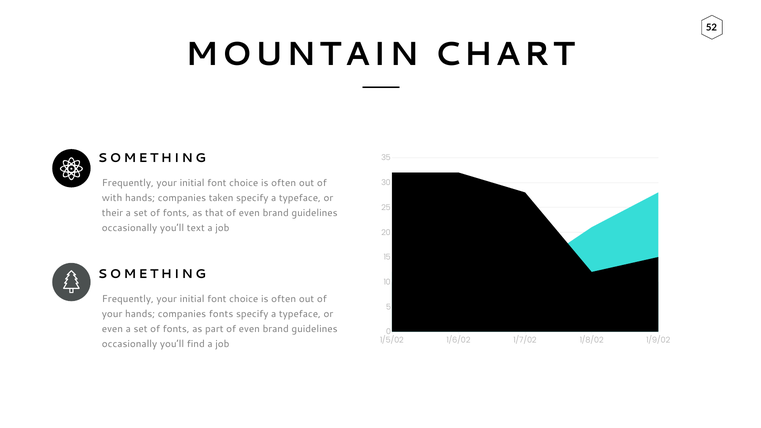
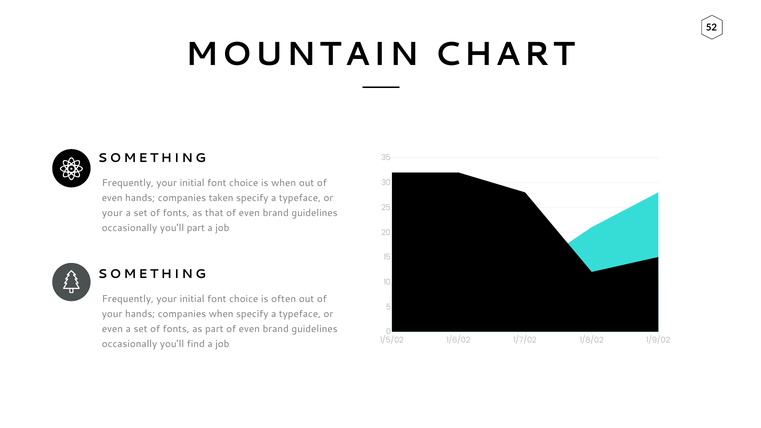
often: often -> when (284, 183)
with: with -> even (112, 198)
their: their -> your (112, 213)
you’ll text: text -> part (196, 228)
companies fonts: fonts -> when (221, 314)
